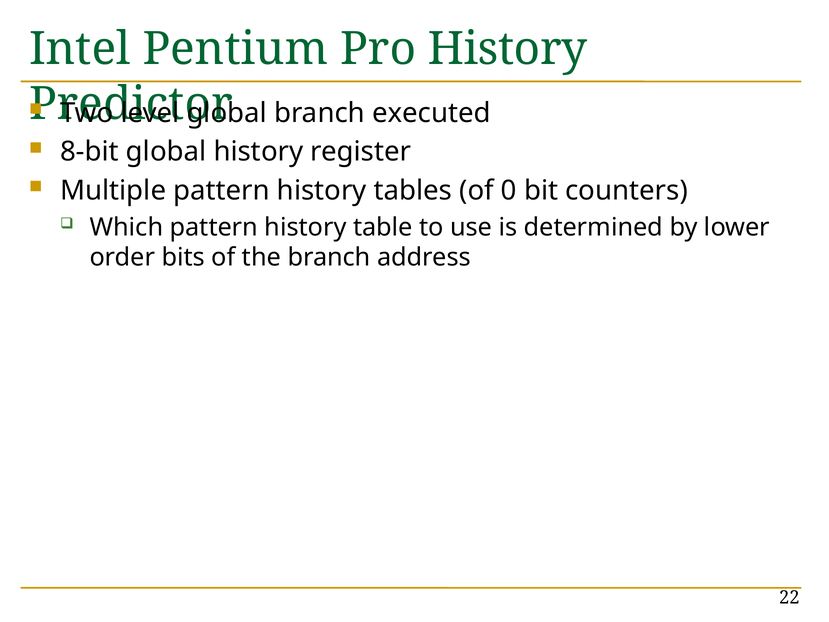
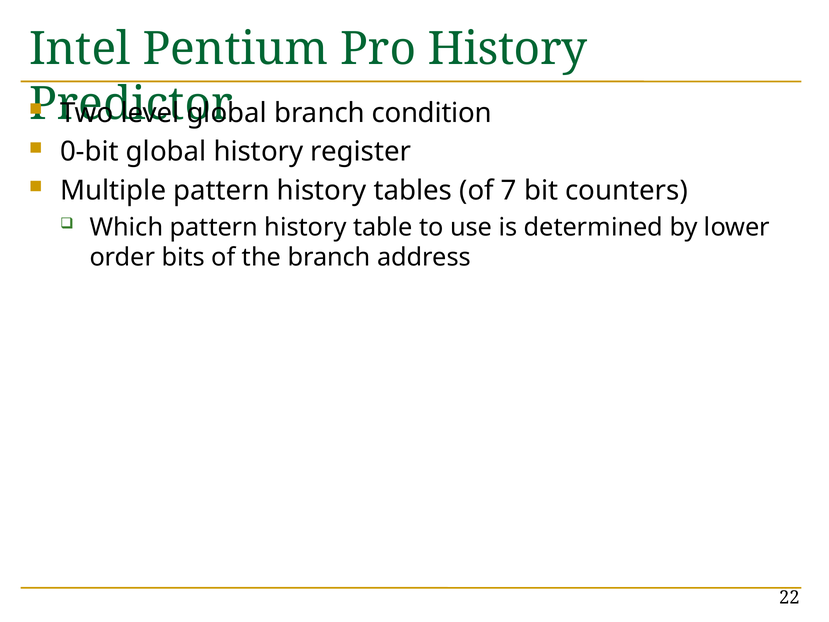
executed: executed -> condition (432, 113)
8-bit: 8-bit -> 0-bit (89, 152)
0: 0 -> 7 (509, 190)
